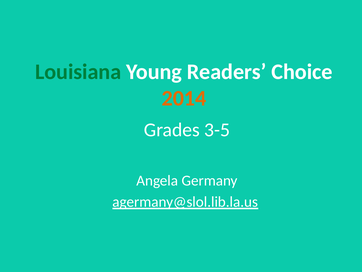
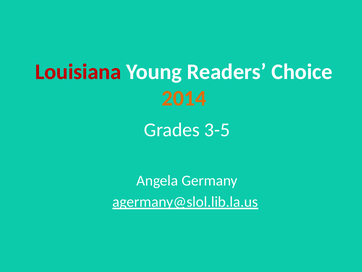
Louisiana colour: green -> red (78, 72)
